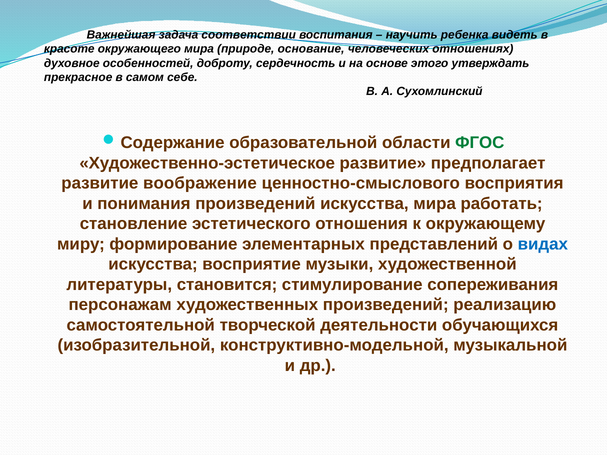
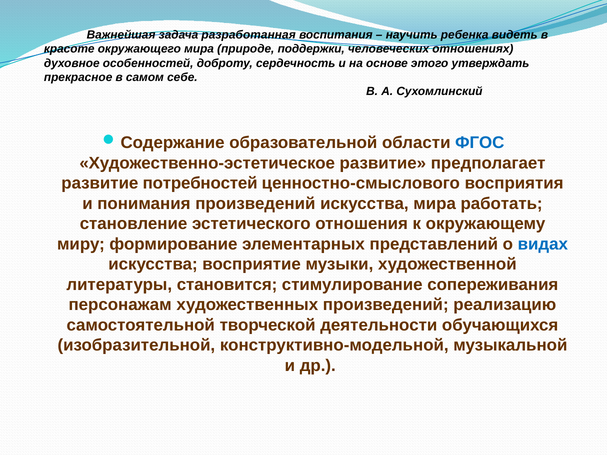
соответствии: соответствии -> разработанная (249, 35)
основание: основание -> поддержки (311, 49)
ФГОС colour: green -> blue (480, 143)
воображение: воображение -> потребностей (200, 183)
